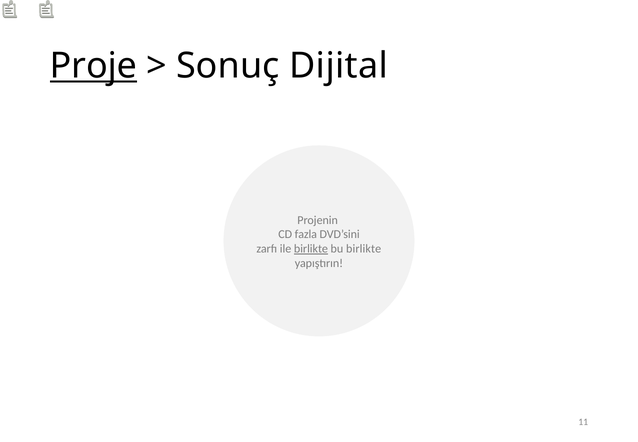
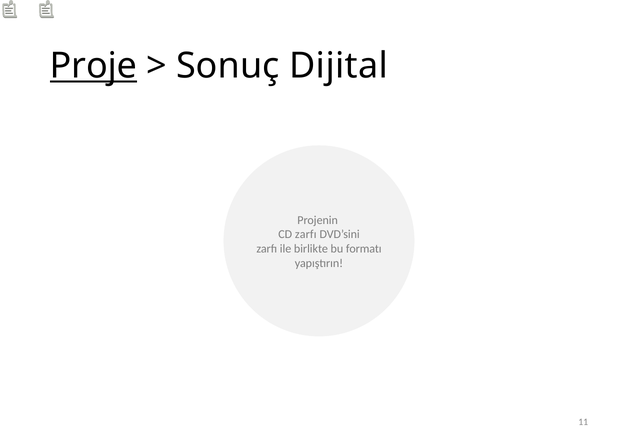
CD fazla: fazla -> zarfı (306, 234)
birlikte underline: present -> none (311, 249)
bu birlikte: birlikte -> formatı (364, 249)
